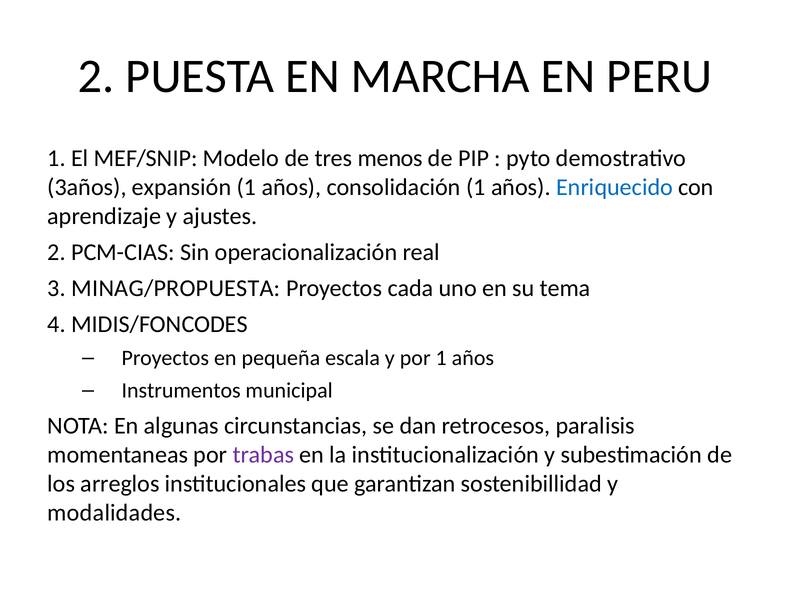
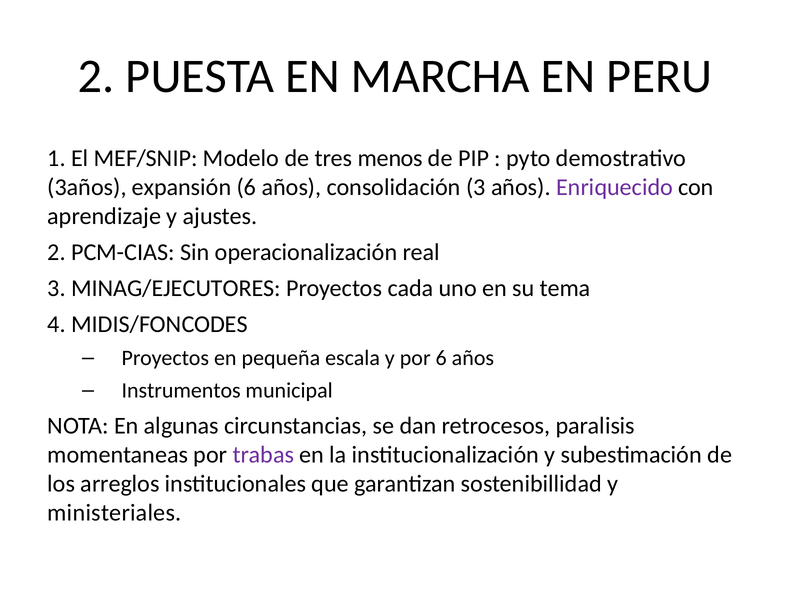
expansión 1: 1 -> 6 (246, 188)
consolidación 1: 1 -> 3 (476, 188)
Enriquecido colour: blue -> purple (615, 188)
MINAG/PROPUESTA: MINAG/PROPUESTA -> MINAG/EJECUTORES (176, 289)
por 1: 1 -> 6 (441, 358)
modalidades: modalidades -> ministeriales (114, 513)
